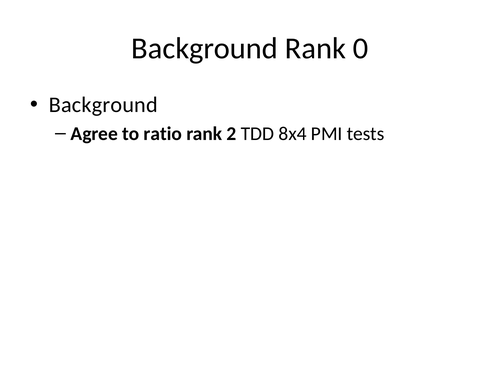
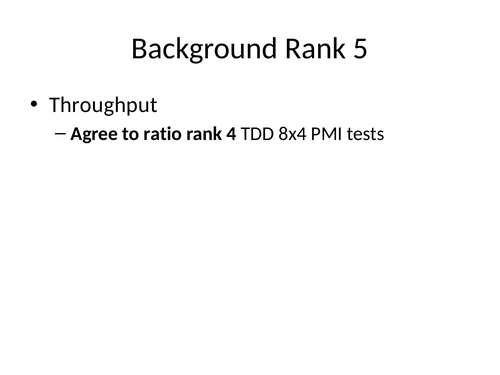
0: 0 -> 5 (361, 48)
Background: Background -> Throughput (103, 105)
2: 2 -> 4 (232, 134)
